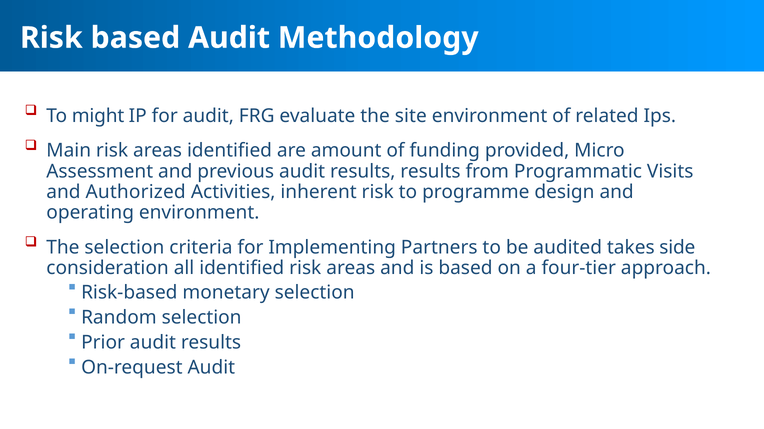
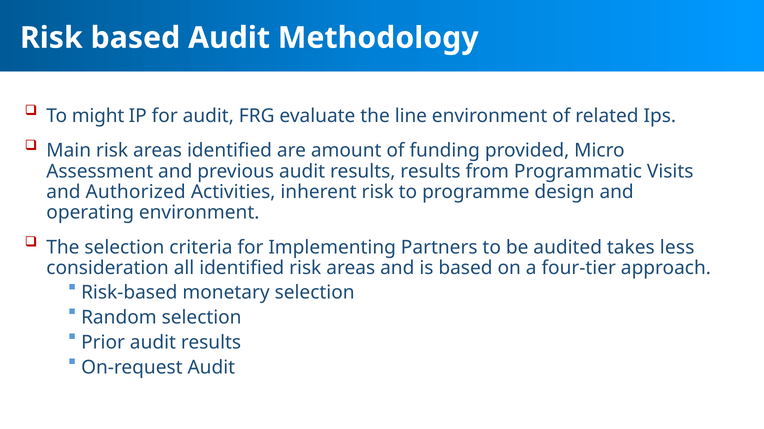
site: site -> line (411, 116)
side: side -> less (677, 248)
